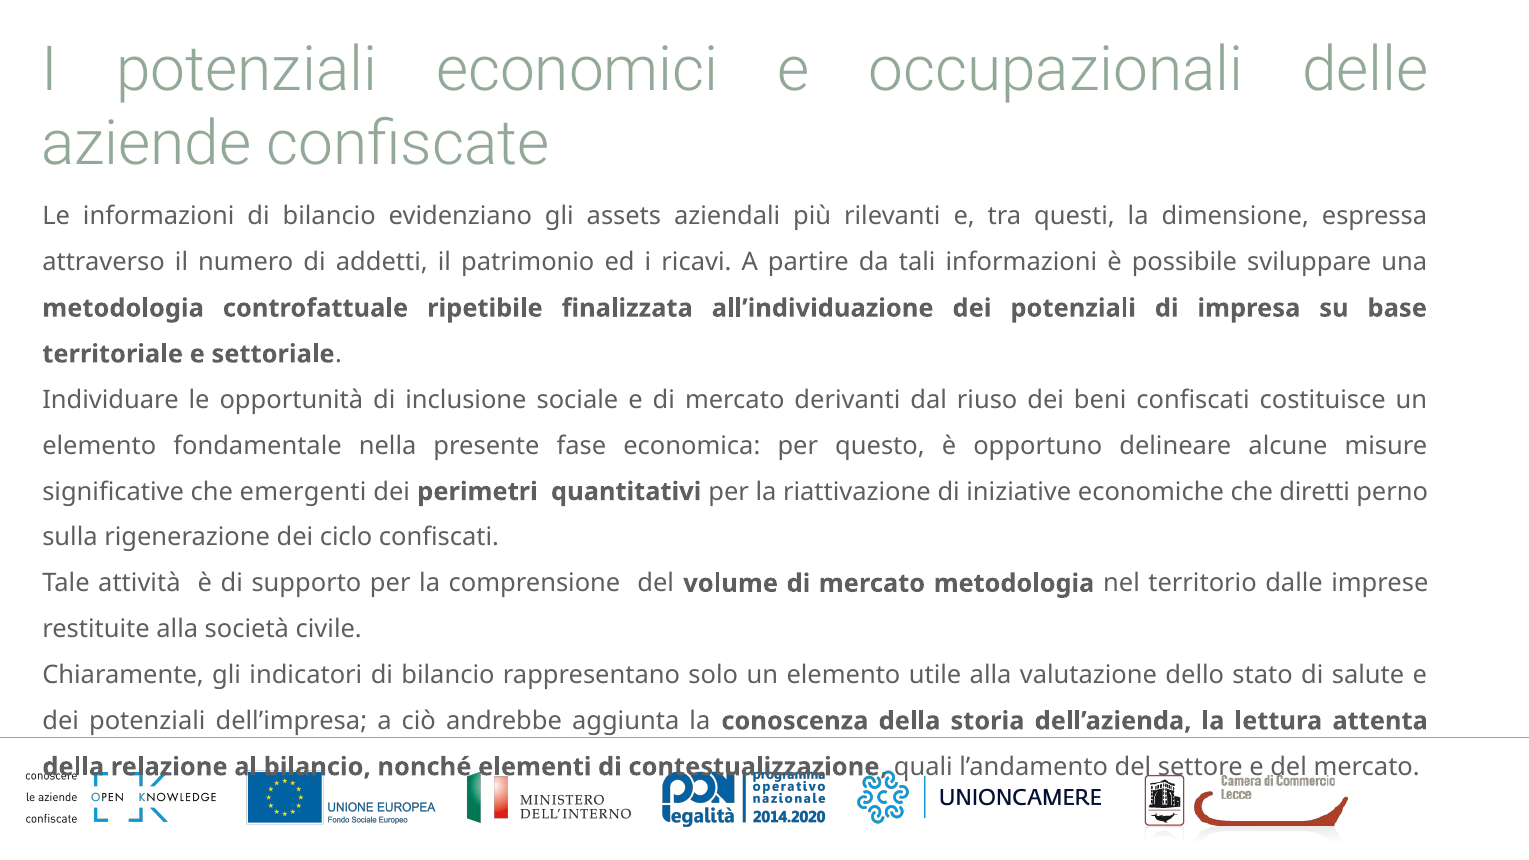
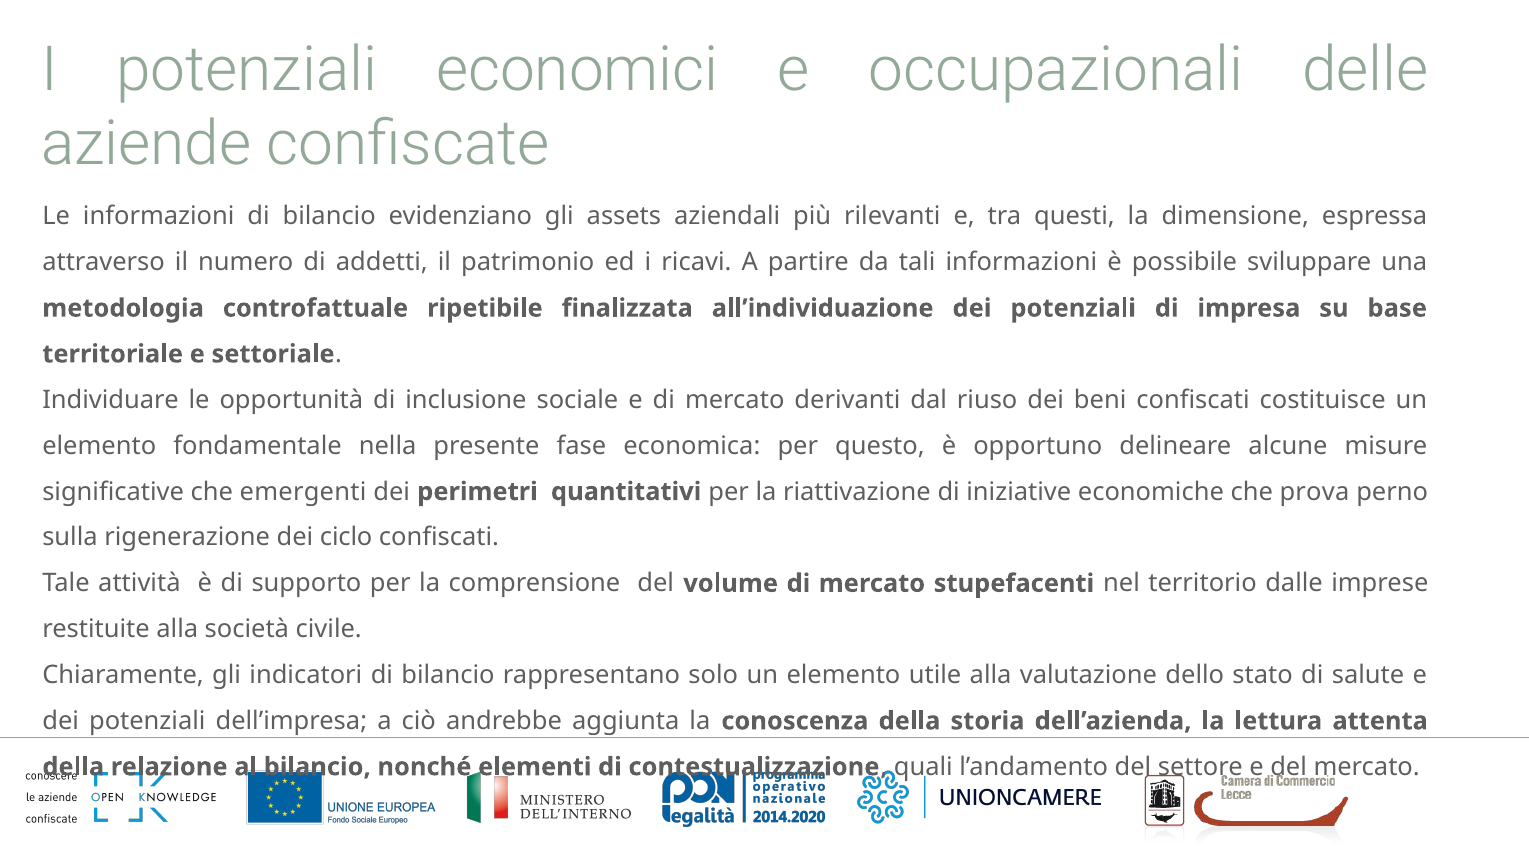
diretti: diretti -> prova (1314, 492)
mercato metodologia: metodologia -> stupefacenti (1014, 583)
